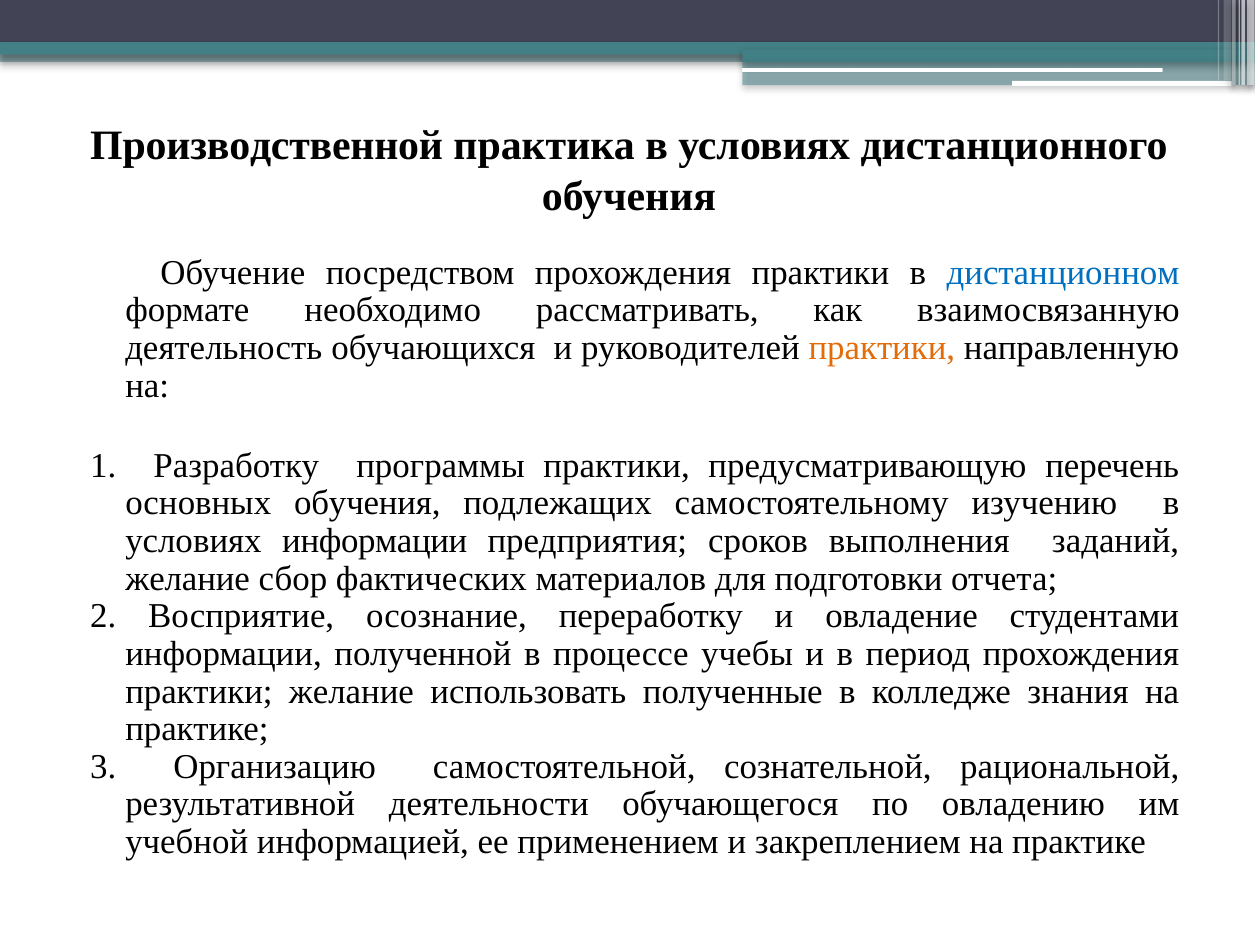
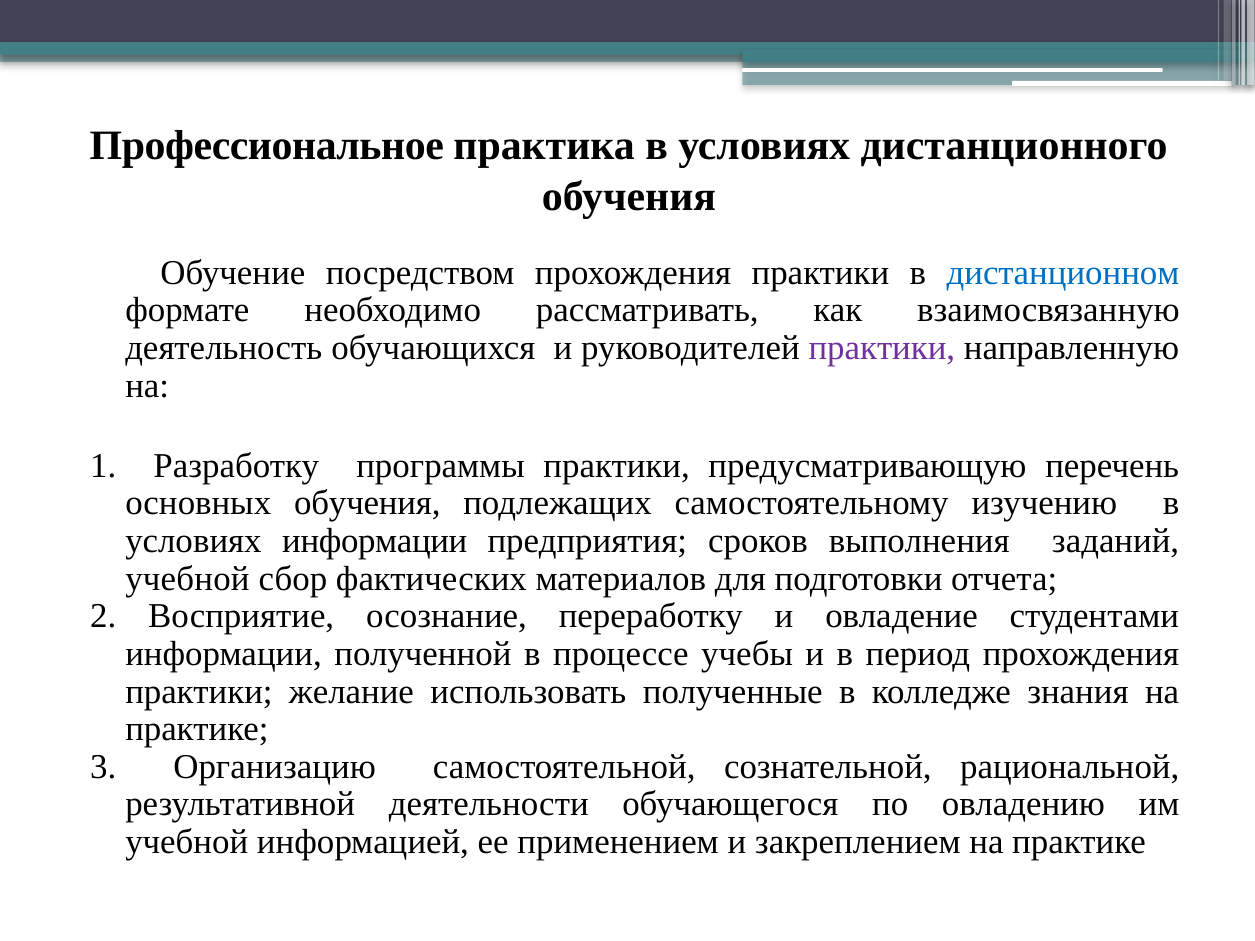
Производственной: Производственной -> Профессиональное (267, 146)
практики colour: orange -> purple (882, 348)
желание: желание -> учебной (187, 579)
